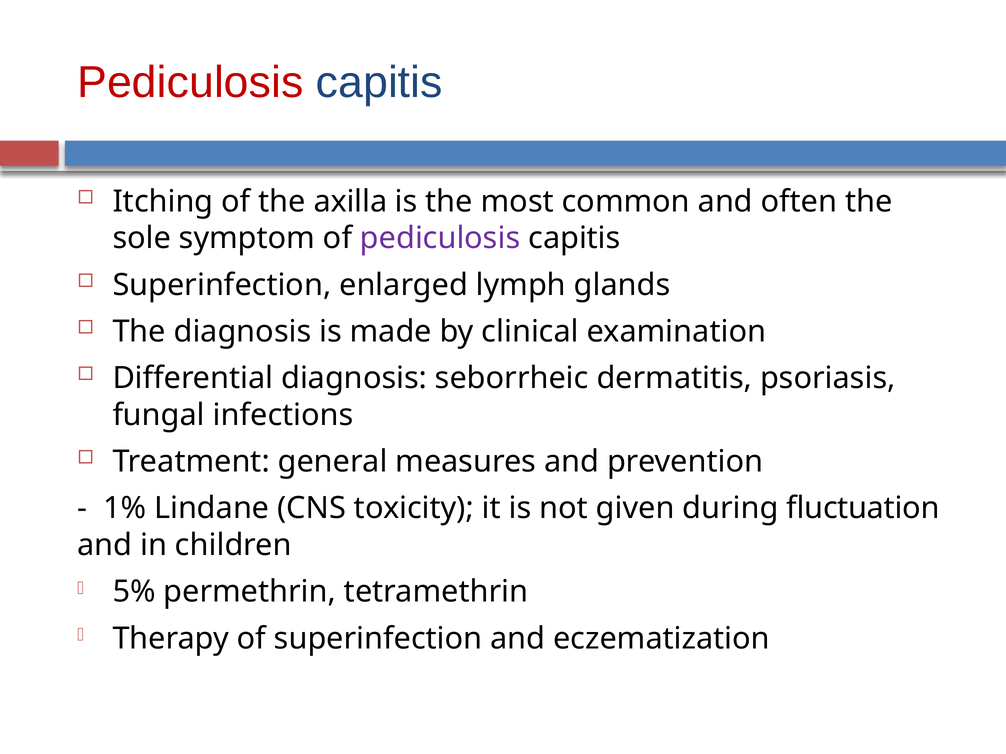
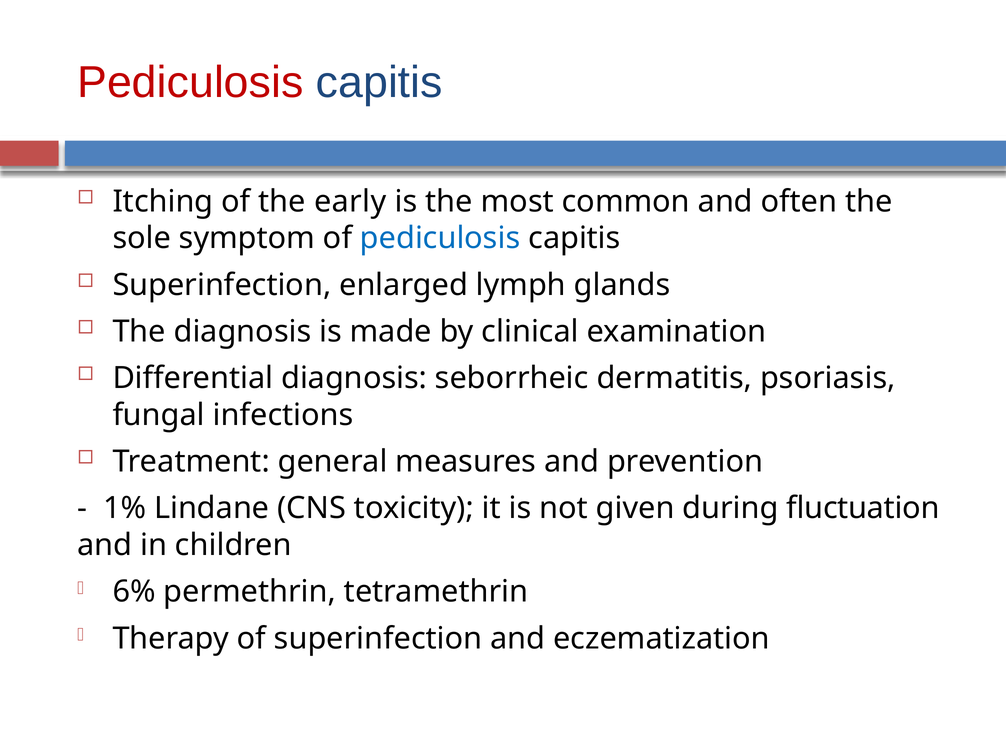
axilla: axilla -> early (350, 202)
pediculosis colour: purple -> blue (440, 238)
5%: 5% -> 6% (134, 592)
